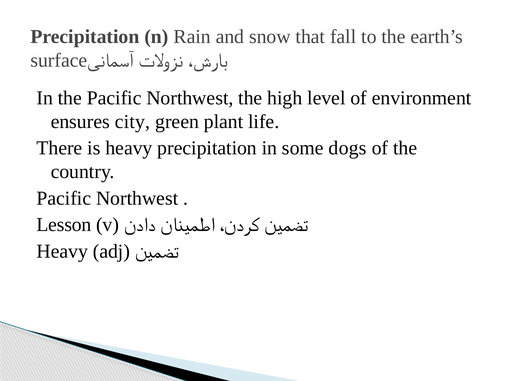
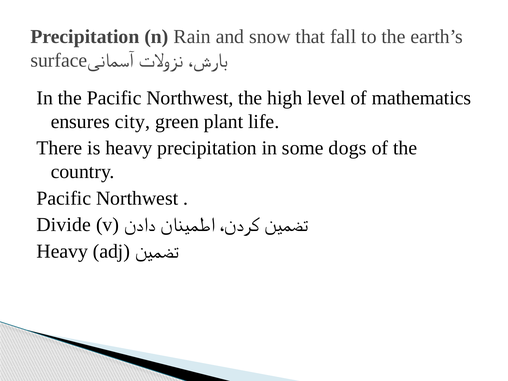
environment: environment -> mathematics (422, 98)
Lesson: Lesson -> Divide (64, 225)
